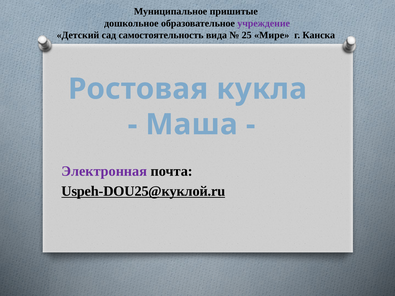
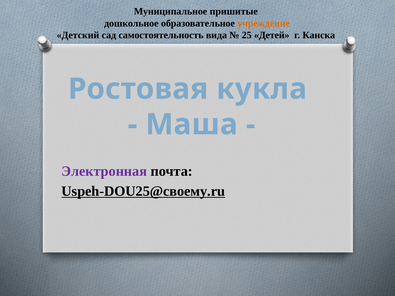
учреждение colour: purple -> orange (264, 23)
Мире: Мире -> Детей (272, 35)
Uspeh-DOU25@куклой.ru: Uspeh-DOU25@куклой.ru -> Uspeh-DOU25@своему.ru (143, 191)
